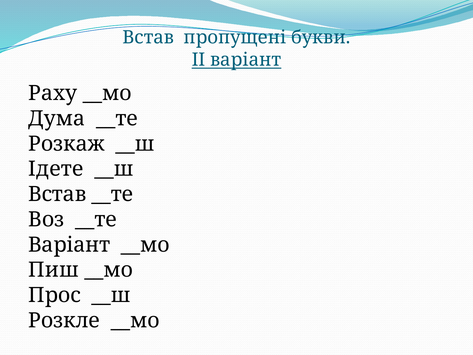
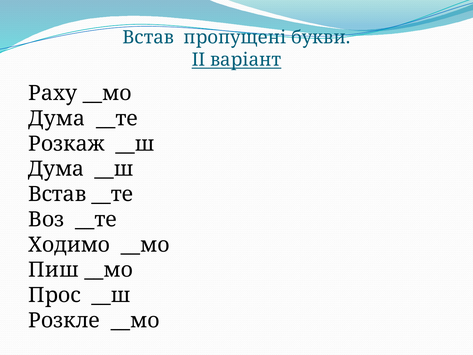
Ідете: Ідете -> Дума (56, 169)
Варіант: Варіант -> Ходимо (69, 245)
